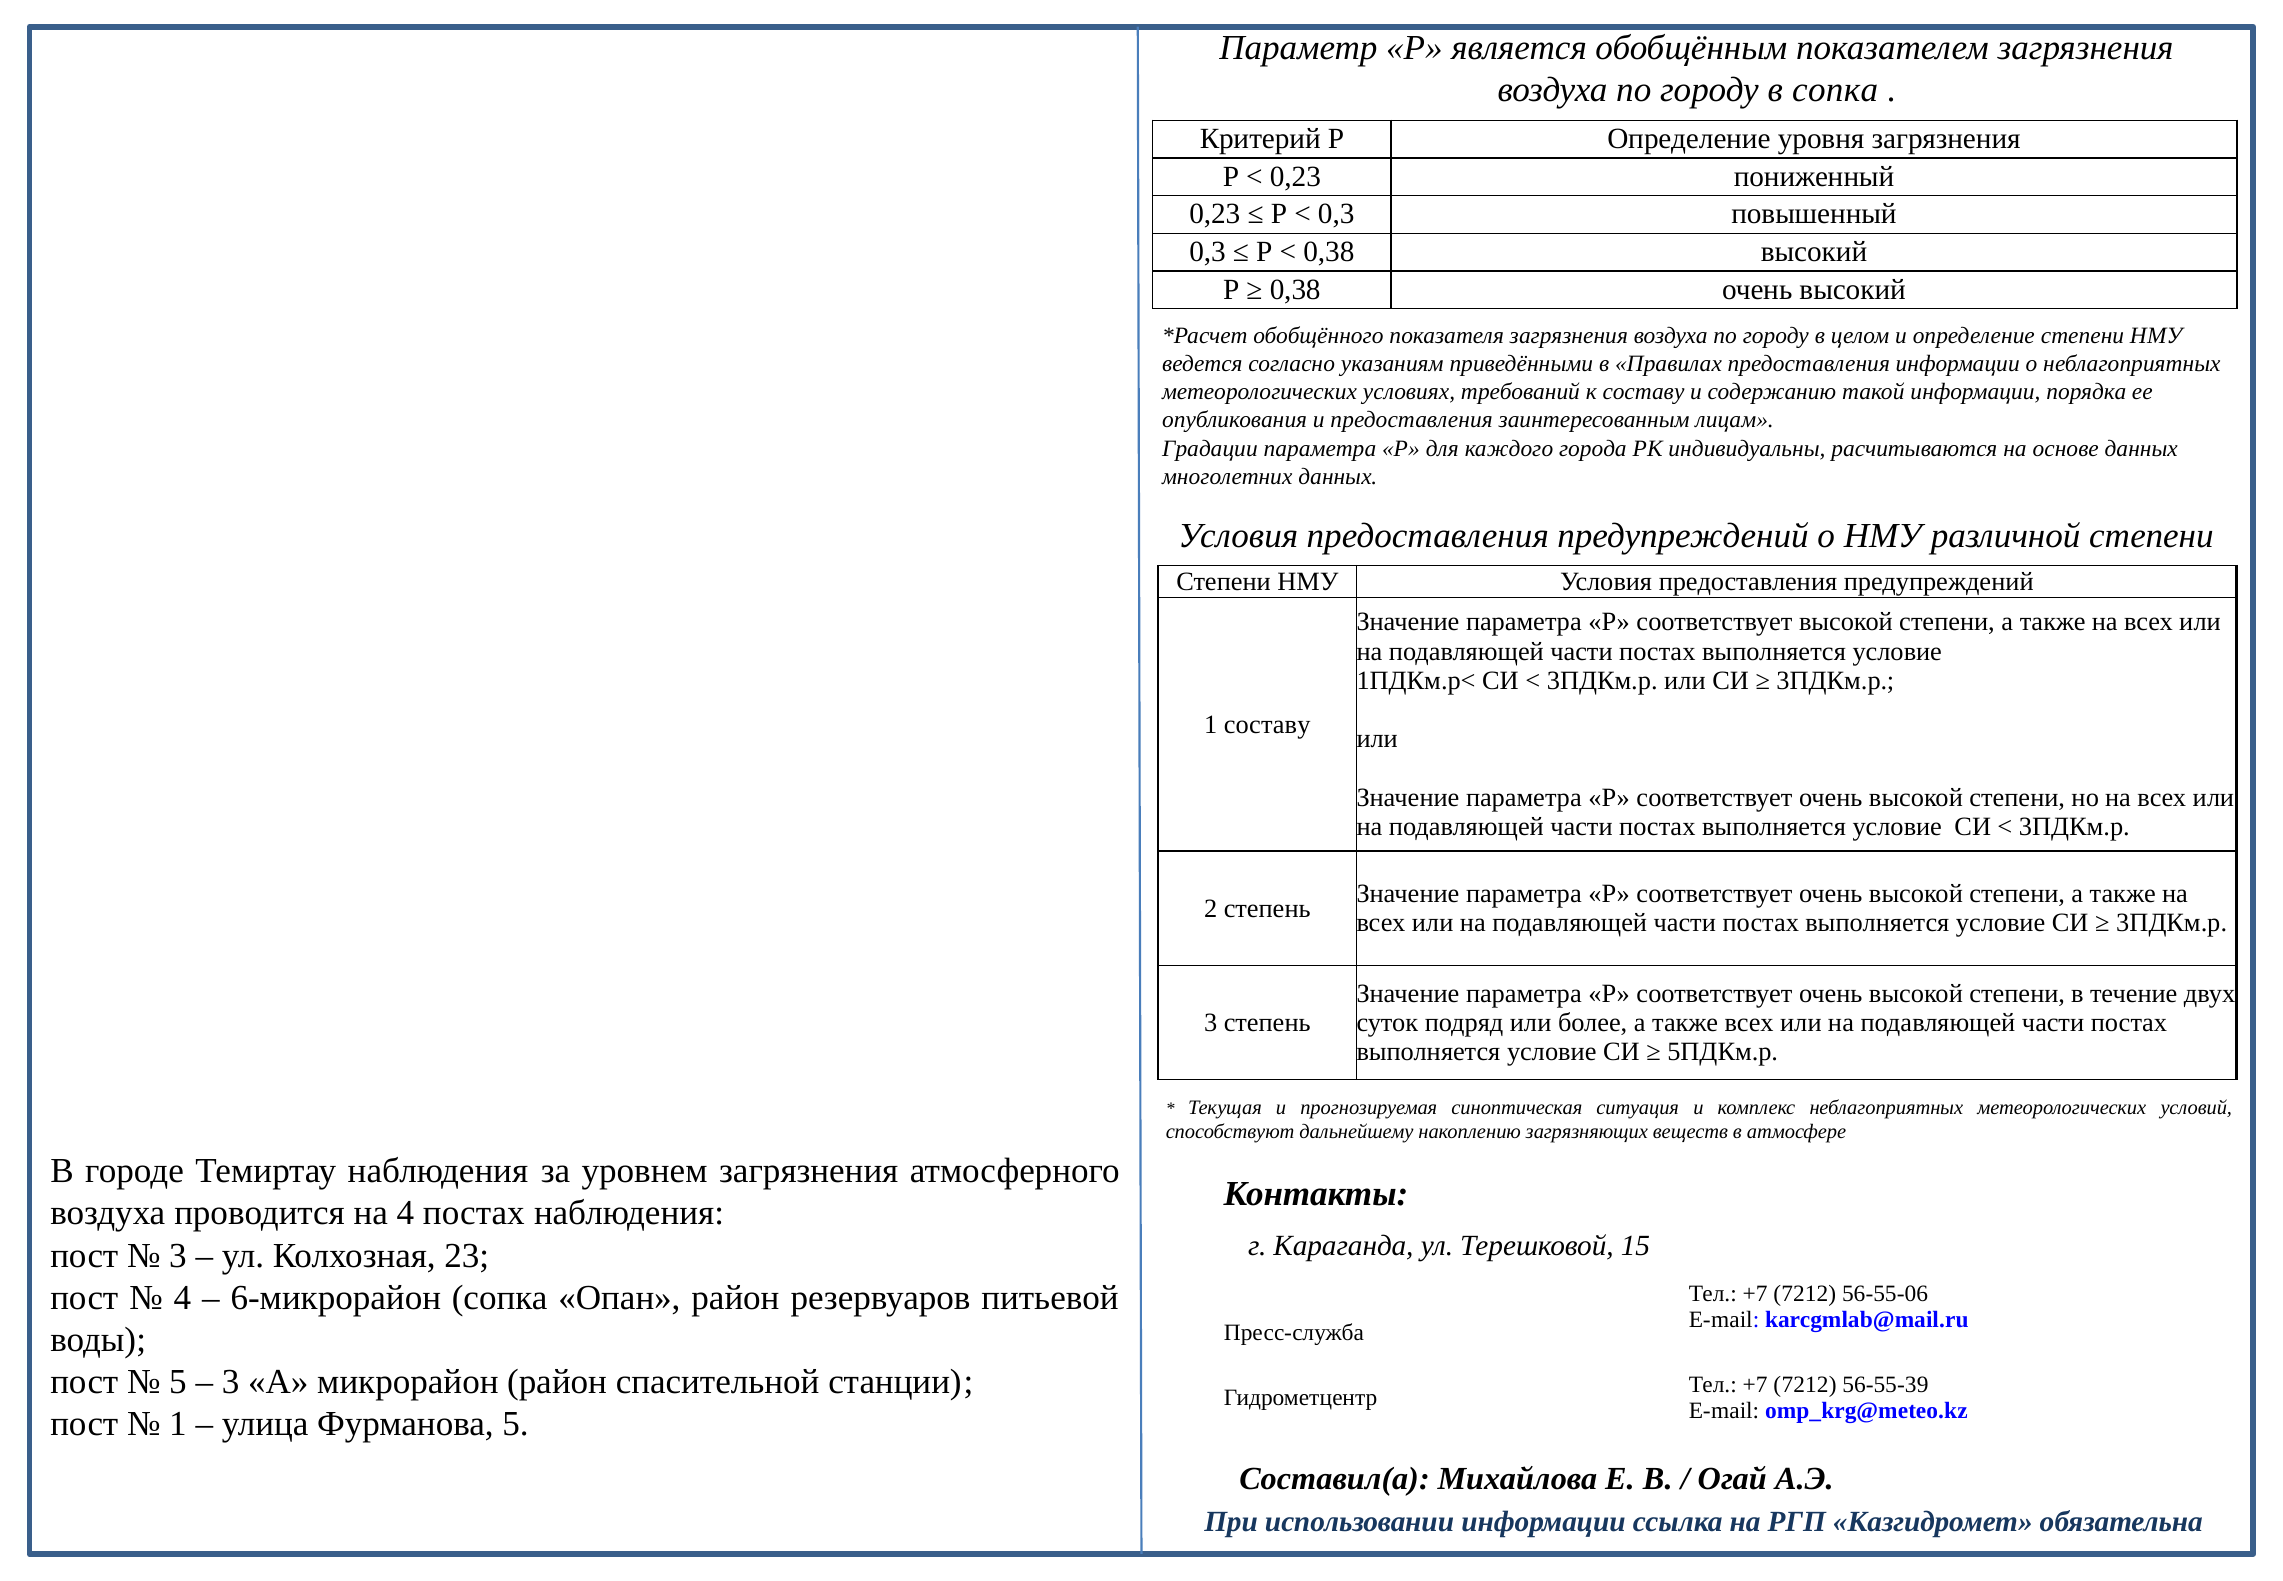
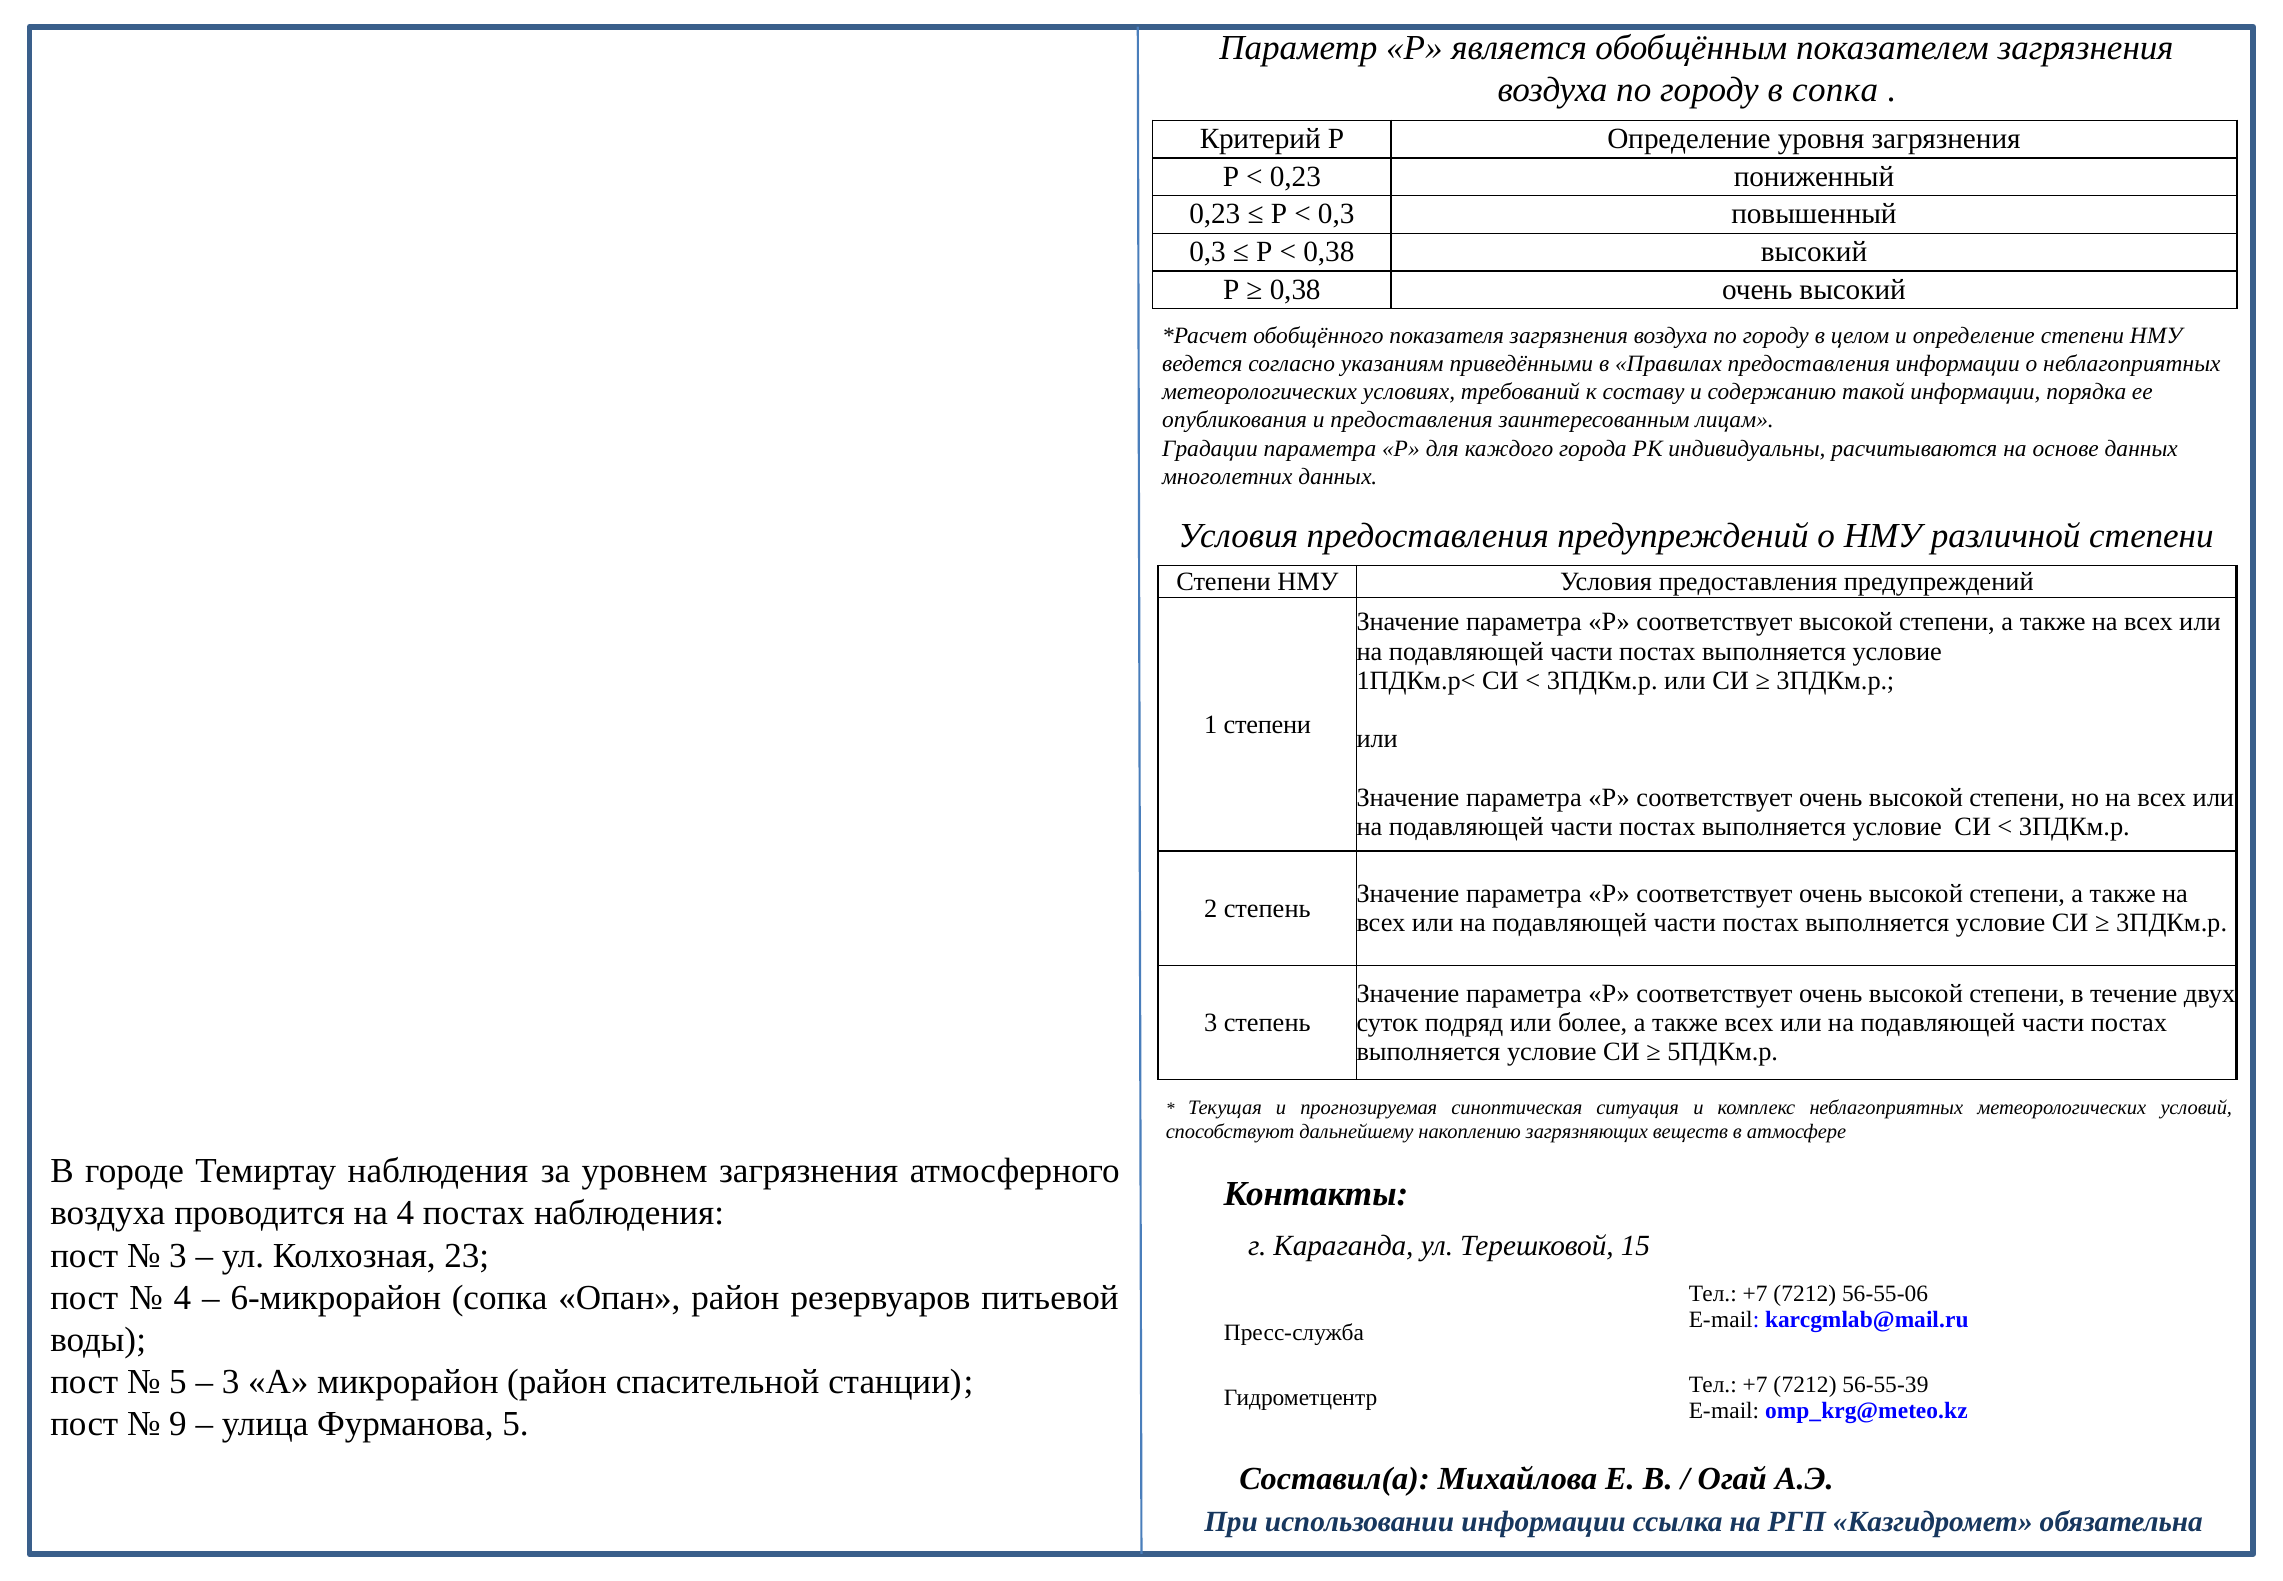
1 составу: составу -> степени (1267, 724)
1: 1 -> 9 (178, 1424)
